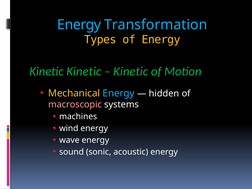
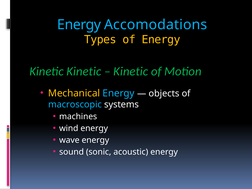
Transformation: Transformation -> Accomodations (156, 25)
hidden: hidden -> objects (164, 93)
macroscopic colour: pink -> light blue (75, 104)
